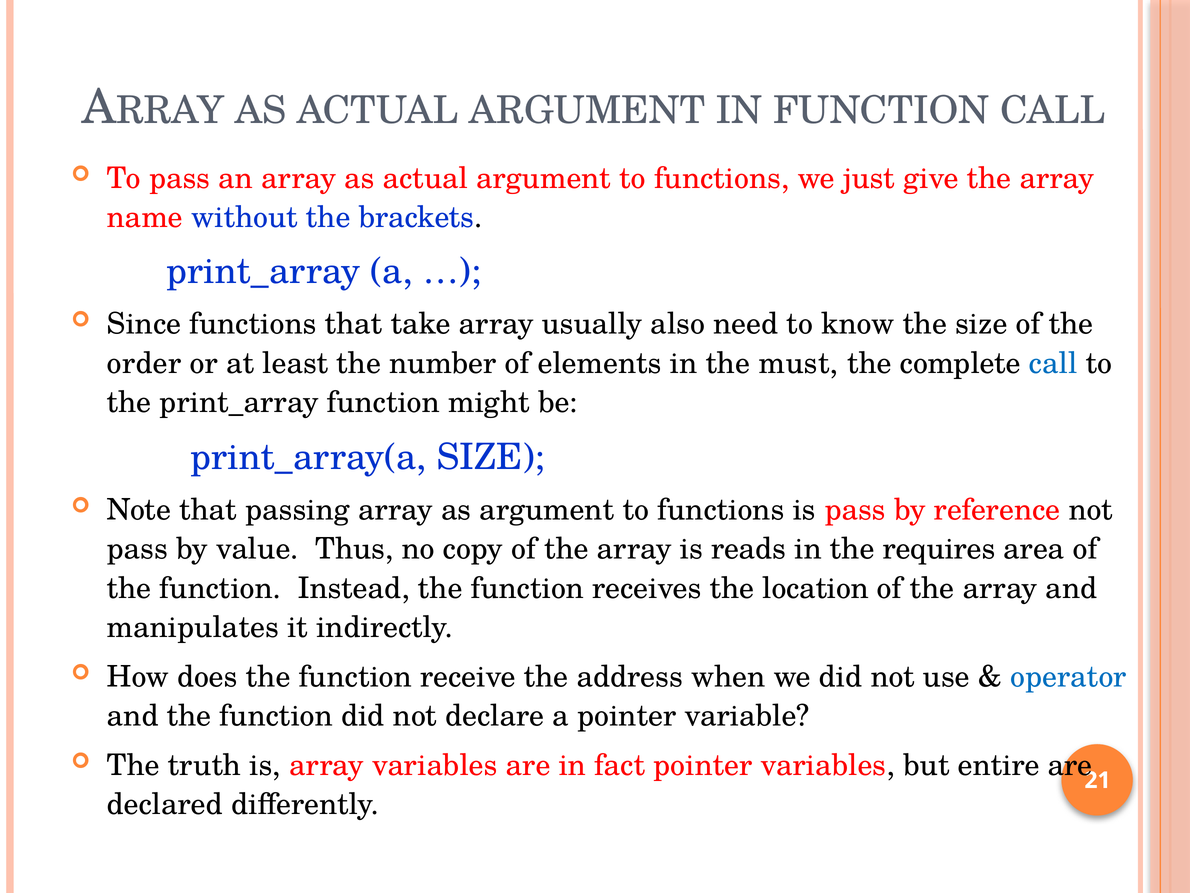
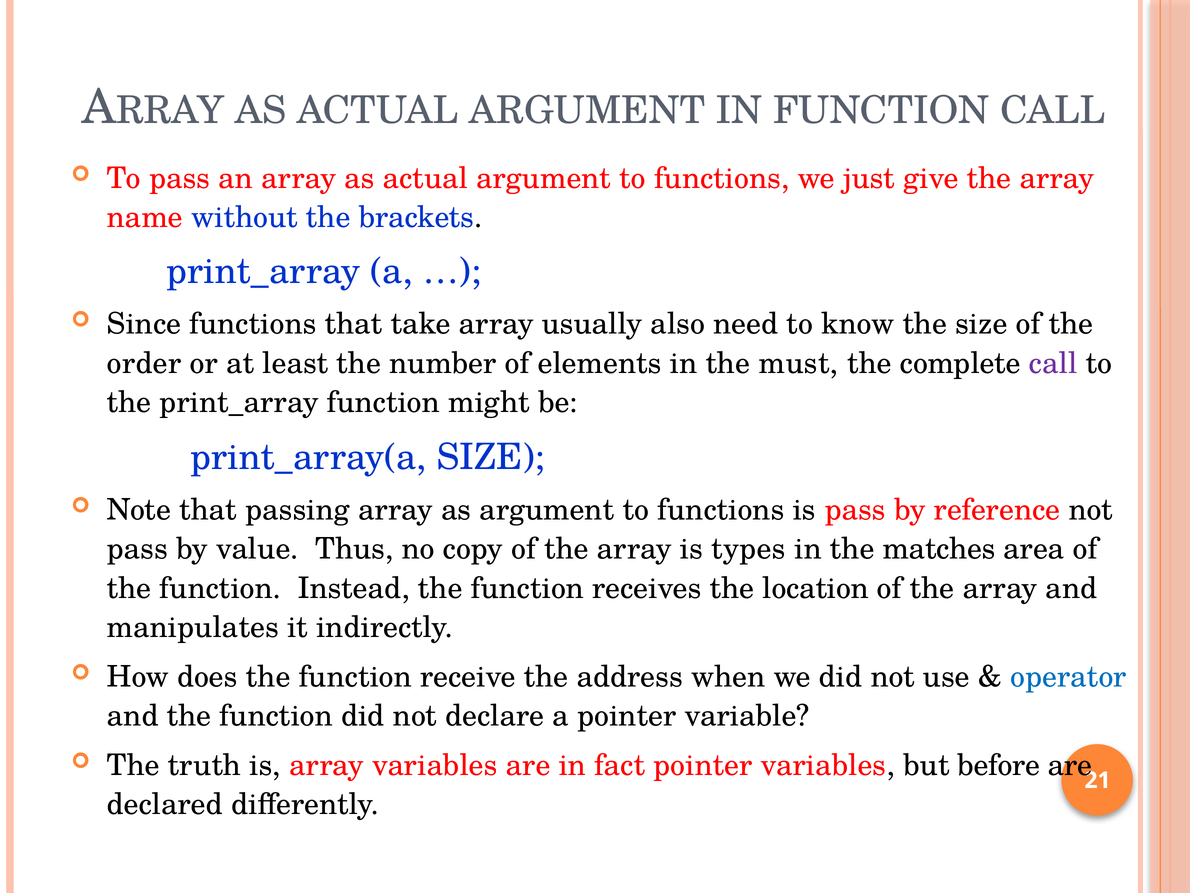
call colour: blue -> purple (1053, 363)
reads: reads -> types (748, 549)
requires: requires -> matches (939, 549)
entire: entire -> before (999, 765)
